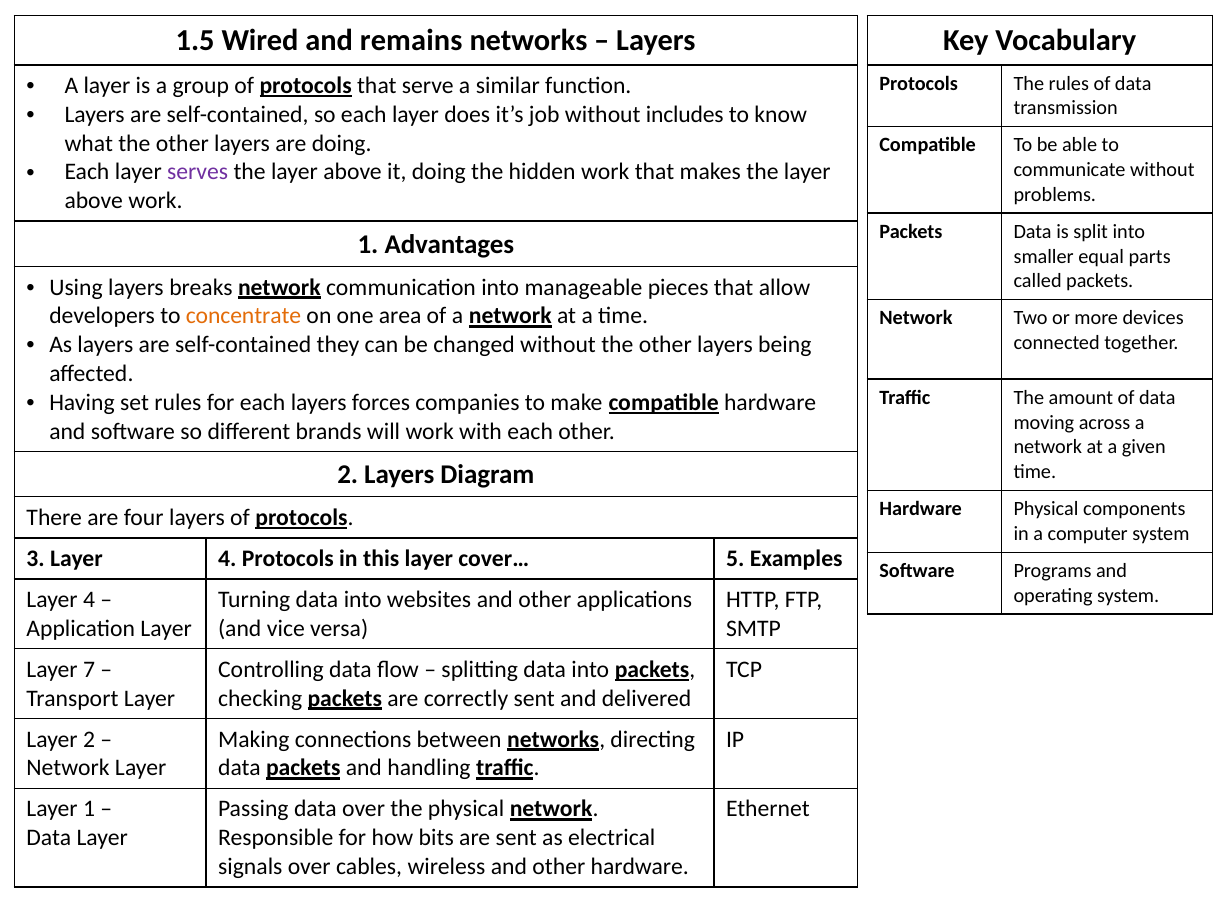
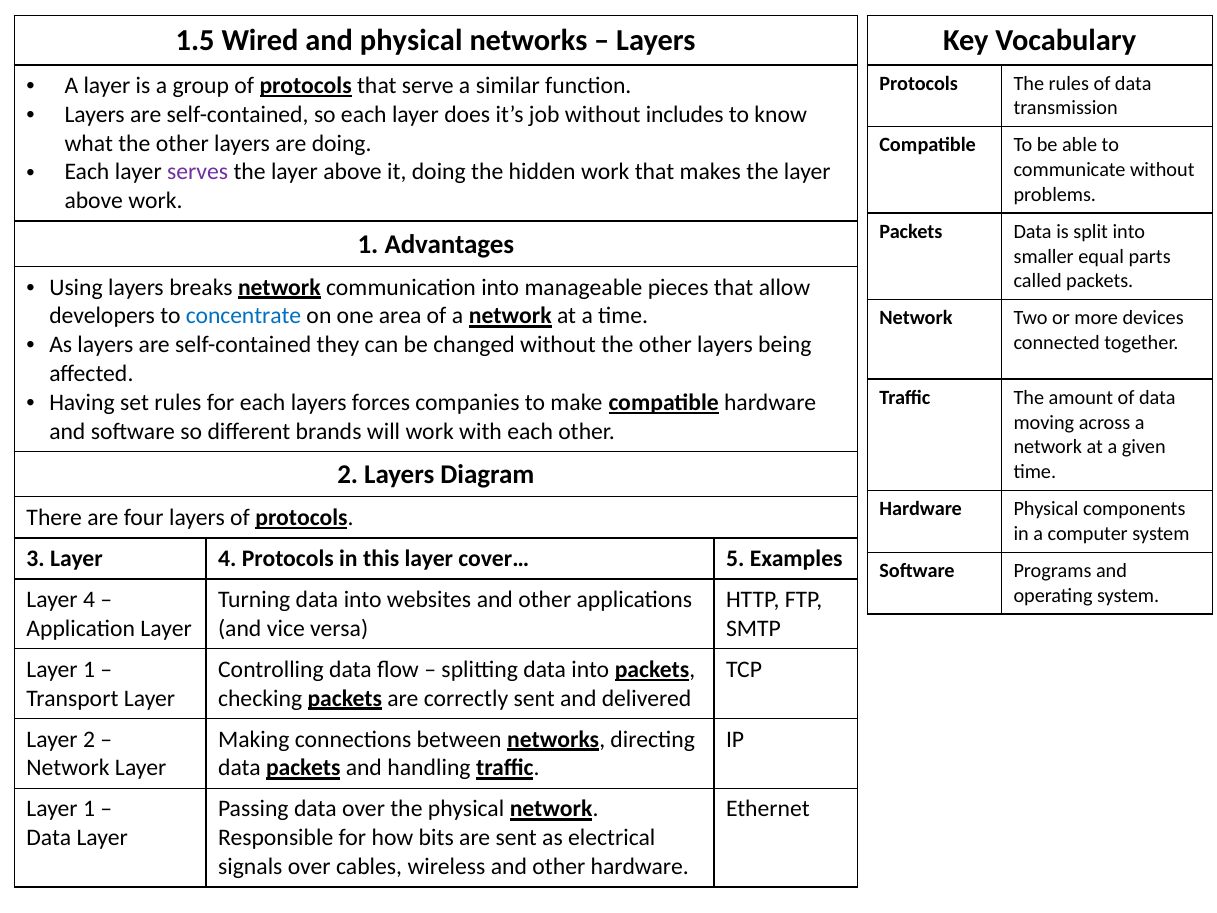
and remains: remains -> physical (411, 41)
concentrate colour: orange -> blue (243, 316)
7: 7 -> 1 (89, 669)
